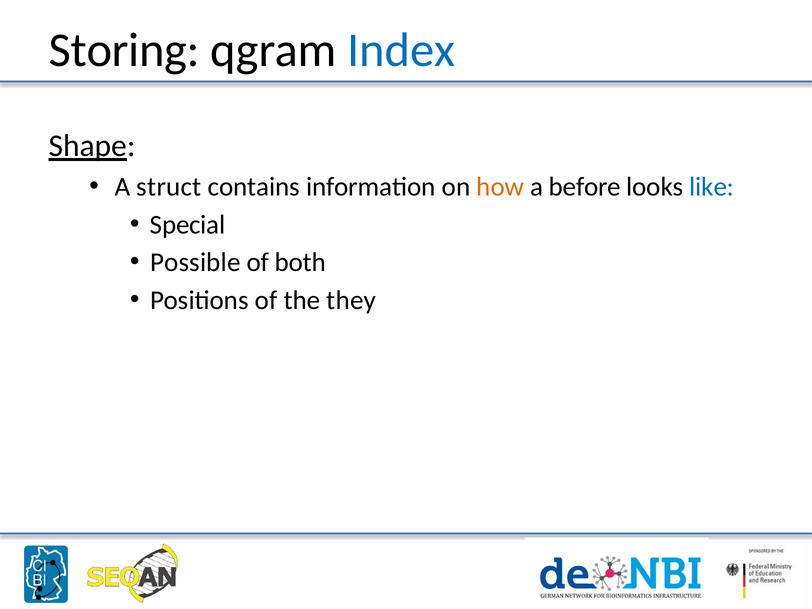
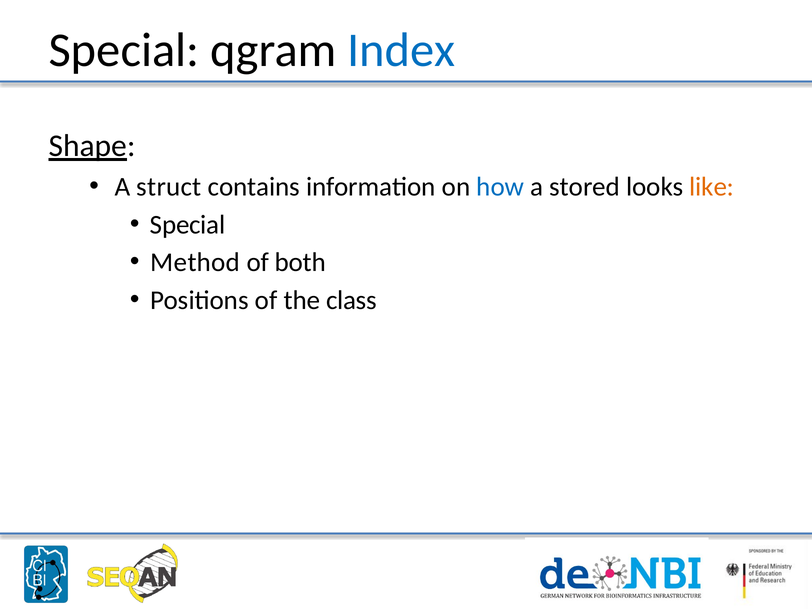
Storing: Storing -> Special (124, 50)
how colour: orange -> blue (500, 187)
before: before -> stored (585, 187)
like colour: blue -> orange (712, 187)
Possible: Possible -> Method (195, 263)
they: they -> class (351, 300)
